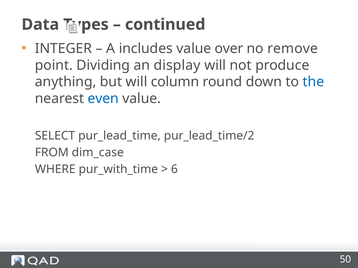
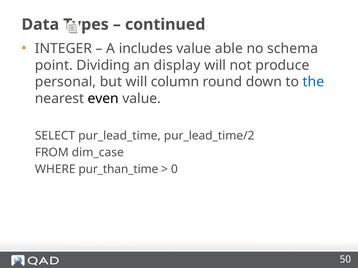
over: over -> able (229, 49)
remove: remove -> schema (293, 49)
anything: anything -> personal (66, 82)
even colour: blue -> black (103, 99)
pur_with_time: pur_with_time -> pur_than_time (118, 169)
6: 6 -> 0 (174, 169)
